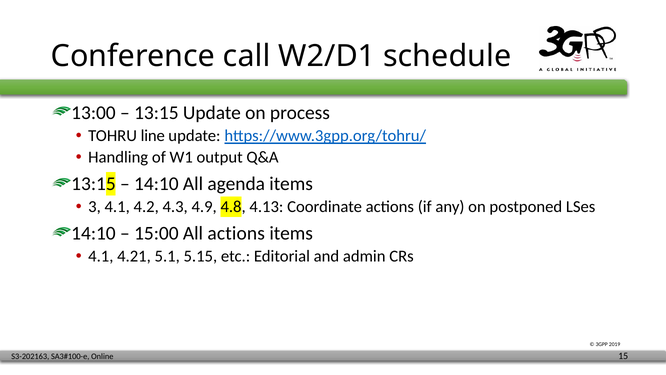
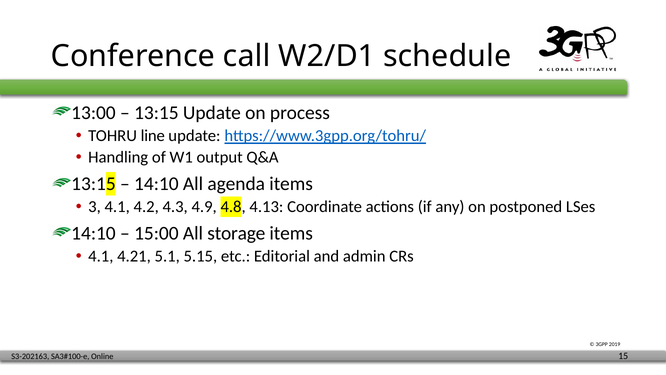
All actions: actions -> storage (236, 233)
